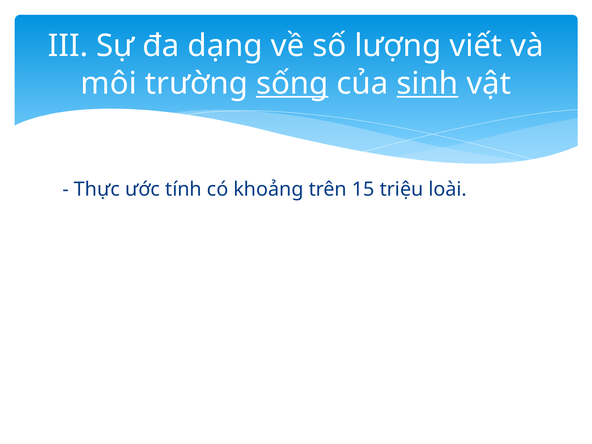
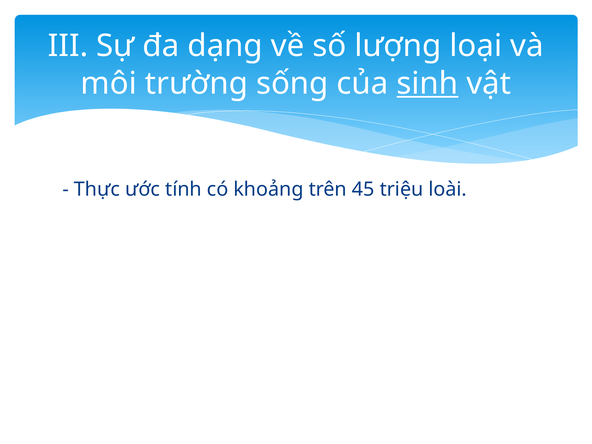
viết: viết -> loại (476, 46)
sống underline: present -> none (292, 83)
15: 15 -> 45 (363, 189)
